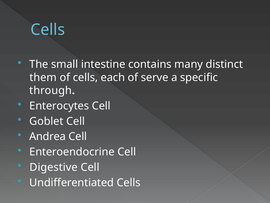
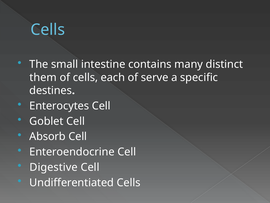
through: through -> destines (51, 90)
Andrea: Andrea -> Absorb (48, 136)
